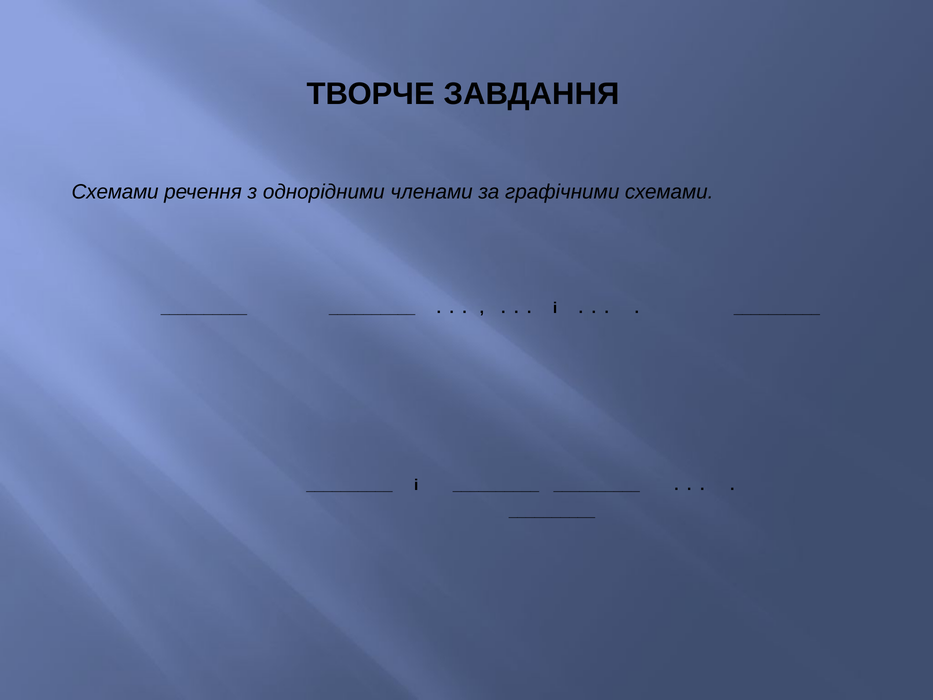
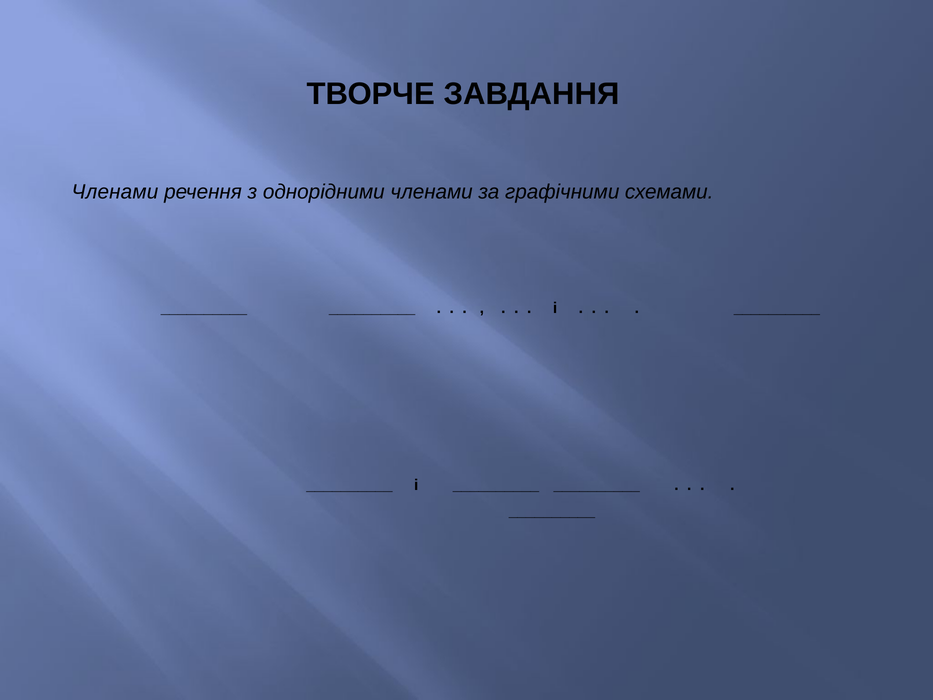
Схемами: Схемами -> Членами (115, 192)
